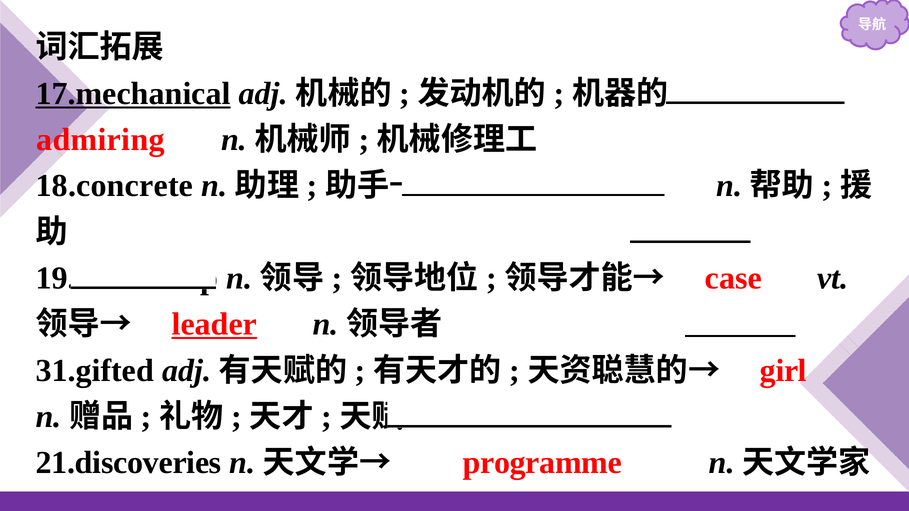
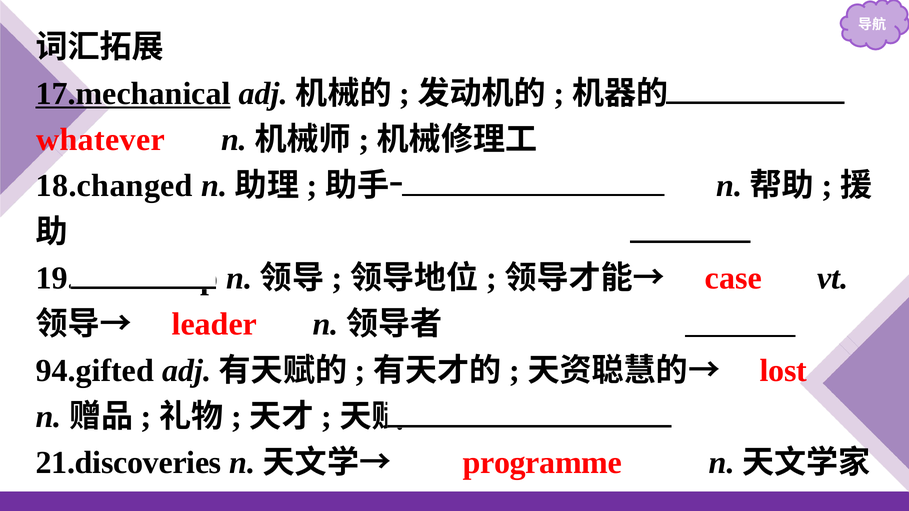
admiring: admiring -> whatever (100, 140)
18.concrete: 18.concrete -> 18.changed (114, 186)
leader underline: present -> none (214, 324)
31.gifted: 31.gifted -> 94.gifted (95, 371)
girl: girl -> lost (783, 371)
